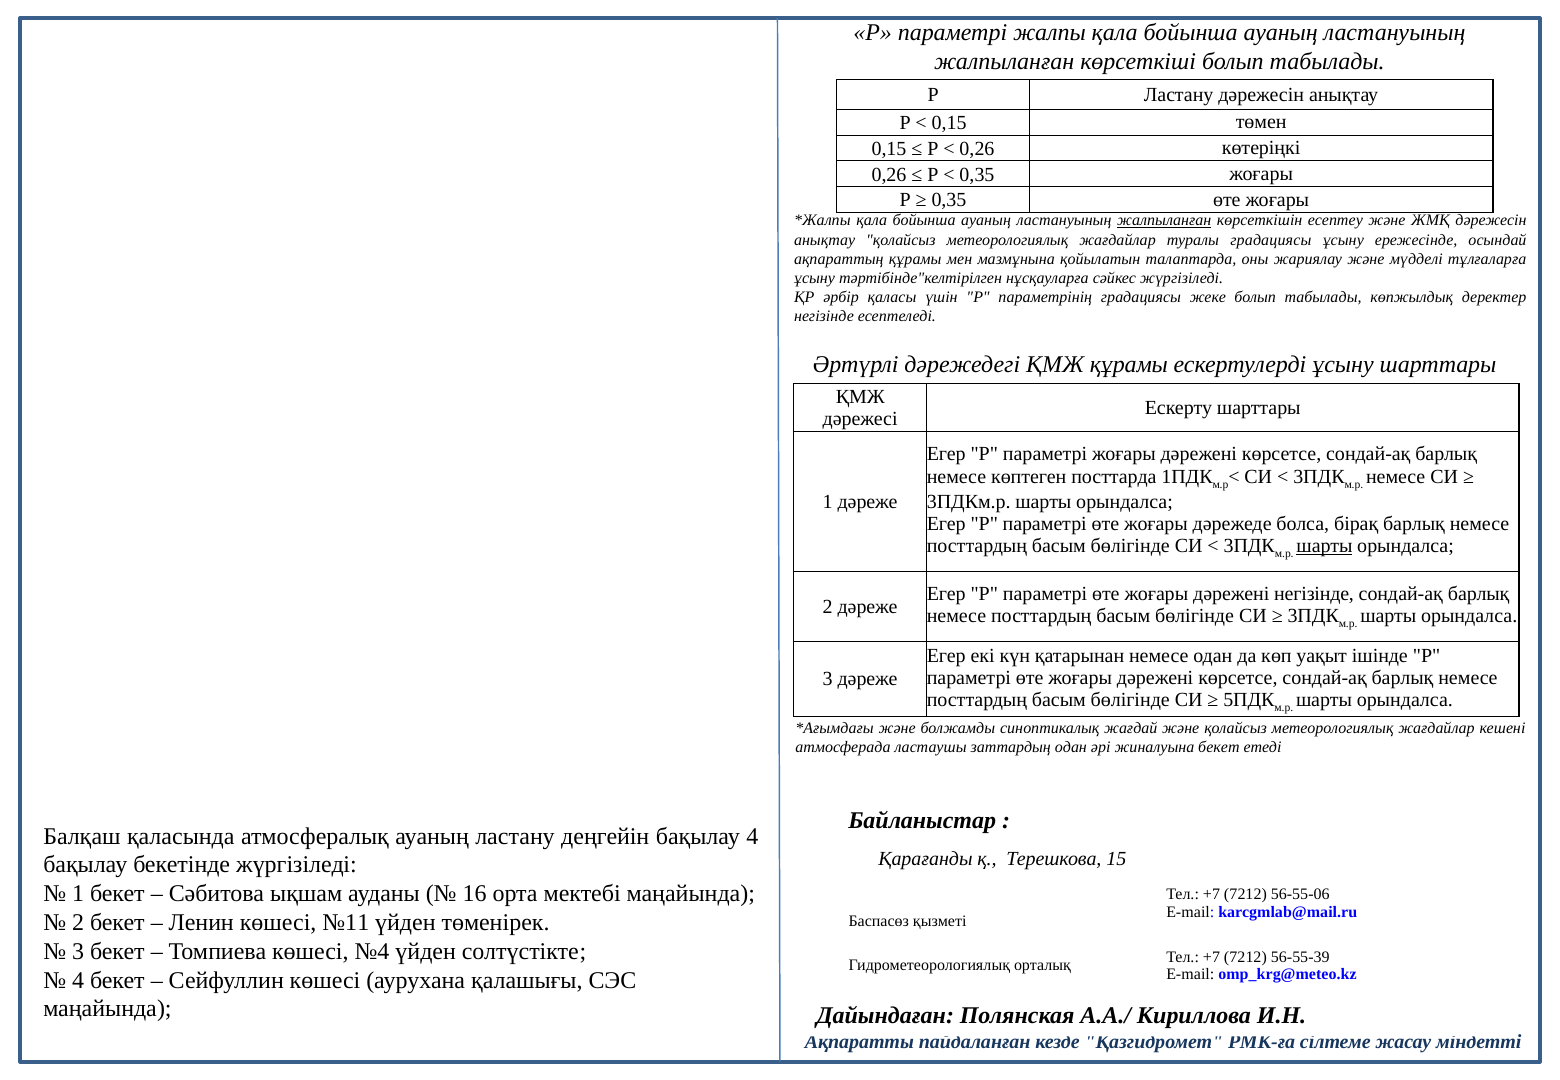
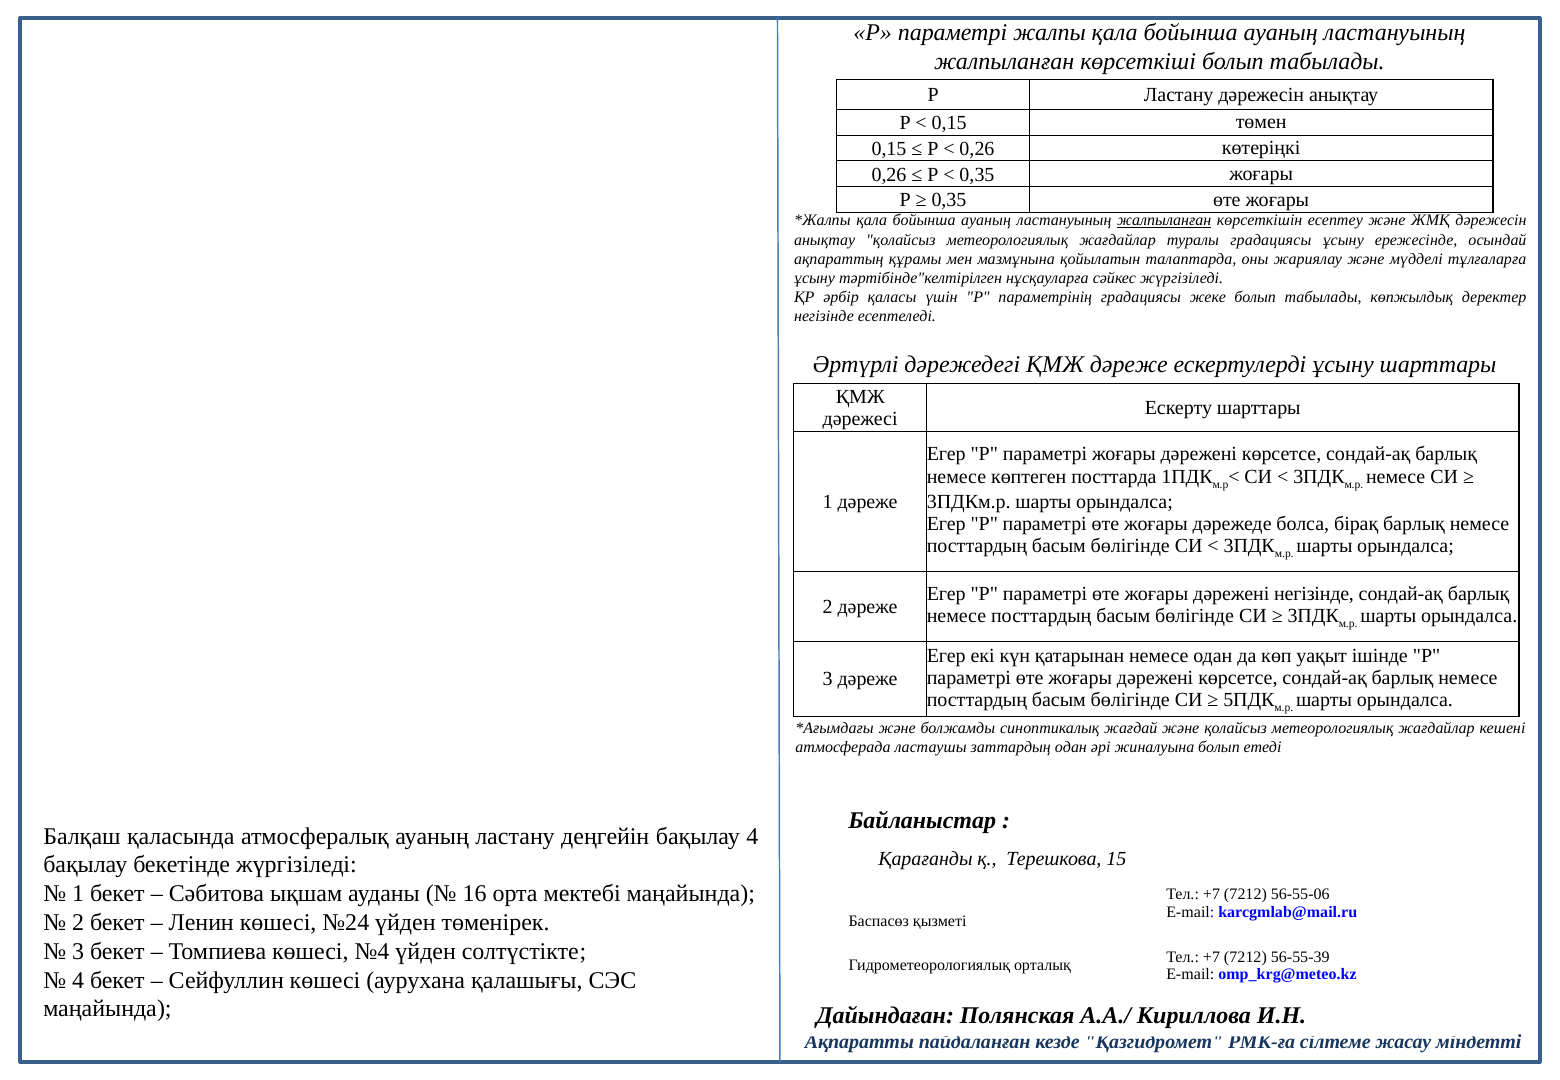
ҚМЖ құрамы: құрамы -> дәреже (1129, 364)
шарты underline: present -> none (1325, 546)
жиналуына бекет: бекет -> болып (1219, 747)
№11: №11 -> №24 (346, 923)
